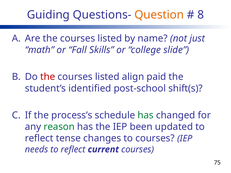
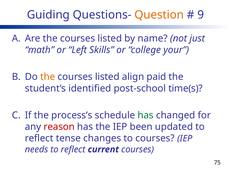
8: 8 -> 9 (201, 15)
Fall: Fall -> Left (78, 50)
slide: slide -> your (176, 50)
the colour: red -> orange (48, 77)
shift(s: shift(s -> time(s (186, 88)
reason colour: green -> red (59, 127)
